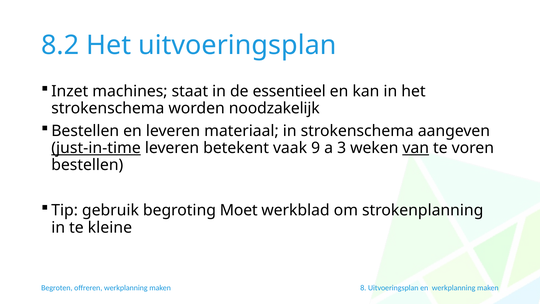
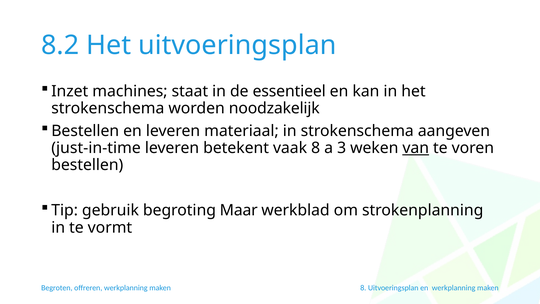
just-in-time underline: present -> none (96, 148)
vaak 9: 9 -> 8 (316, 148)
Moet: Moet -> Maar (239, 210)
kleine: kleine -> vormt (110, 227)
